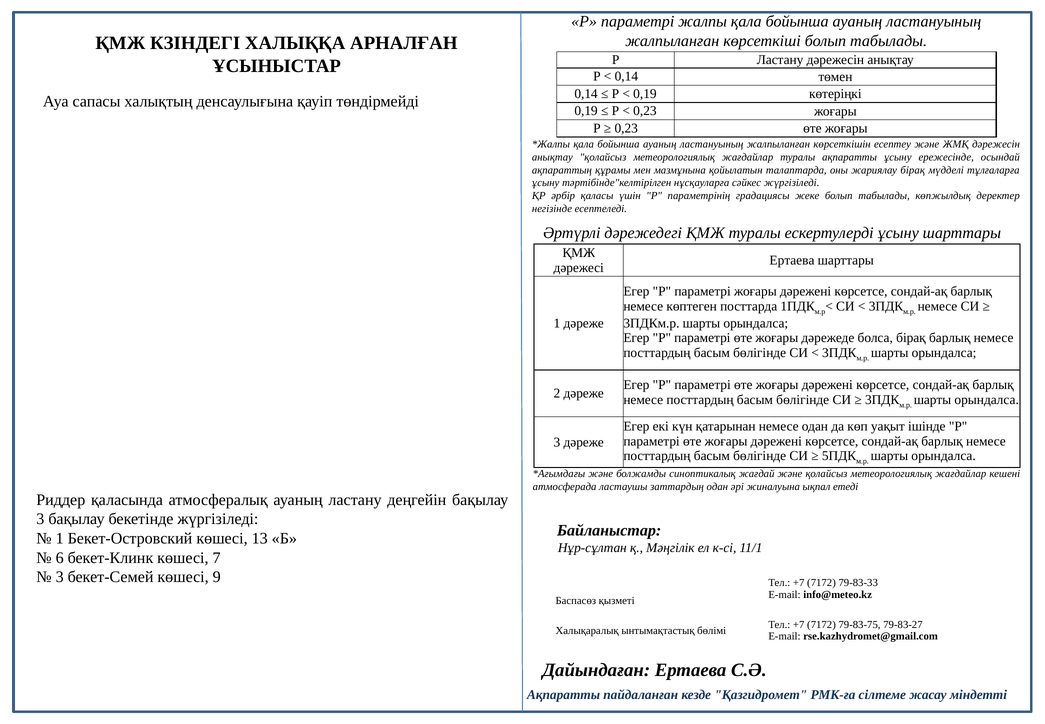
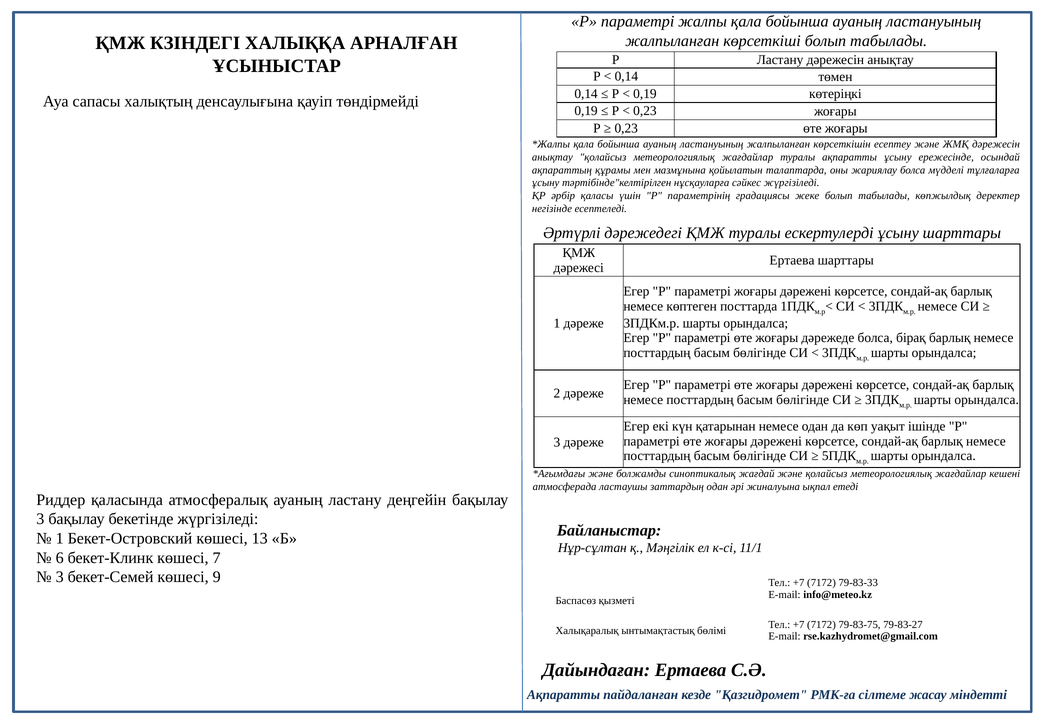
жариялау бірақ: бірақ -> болса (913, 170)
